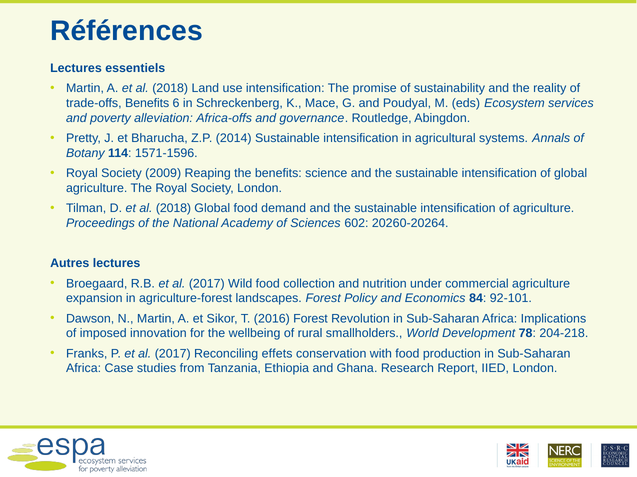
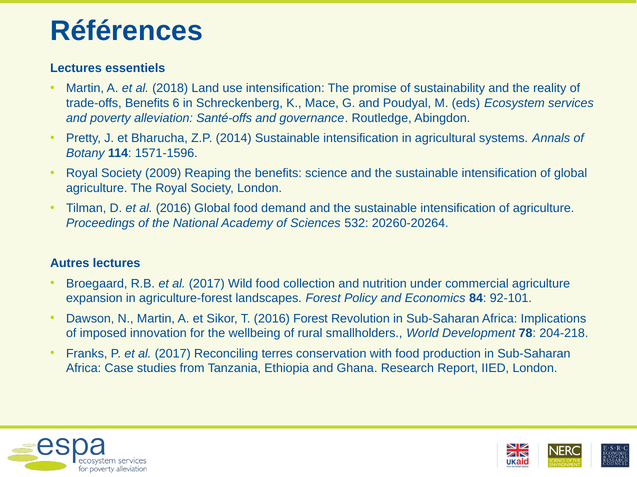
Africa-offs: Africa-offs -> Santé-offs (224, 118)
D et al 2018: 2018 -> 2016 (174, 208)
602: 602 -> 532 (356, 223)
effets: effets -> terres (277, 354)
